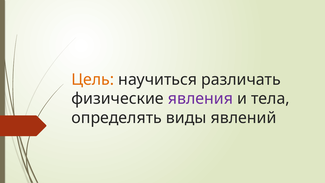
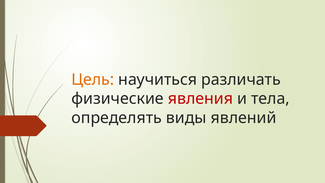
явления colour: purple -> red (200, 99)
